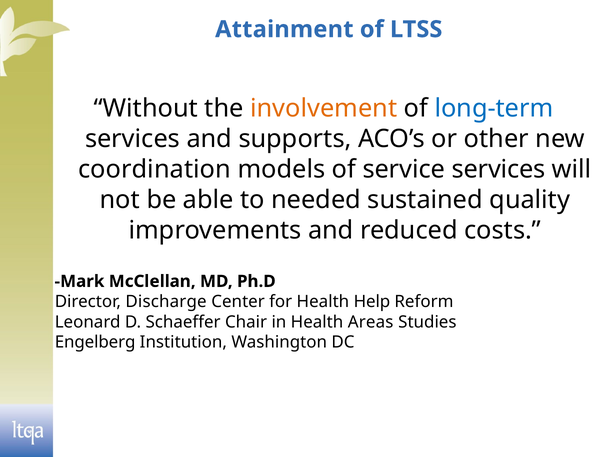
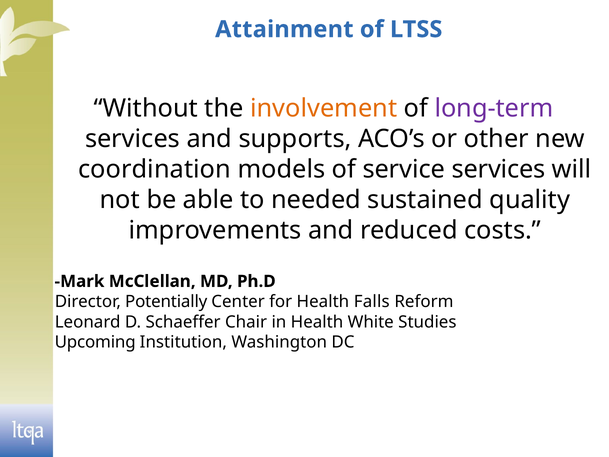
long-term colour: blue -> purple (494, 108)
Discharge: Discharge -> Potentially (166, 301)
Help: Help -> Falls (372, 301)
Areas: Areas -> White (371, 322)
Engelberg: Engelberg -> Upcoming (95, 342)
